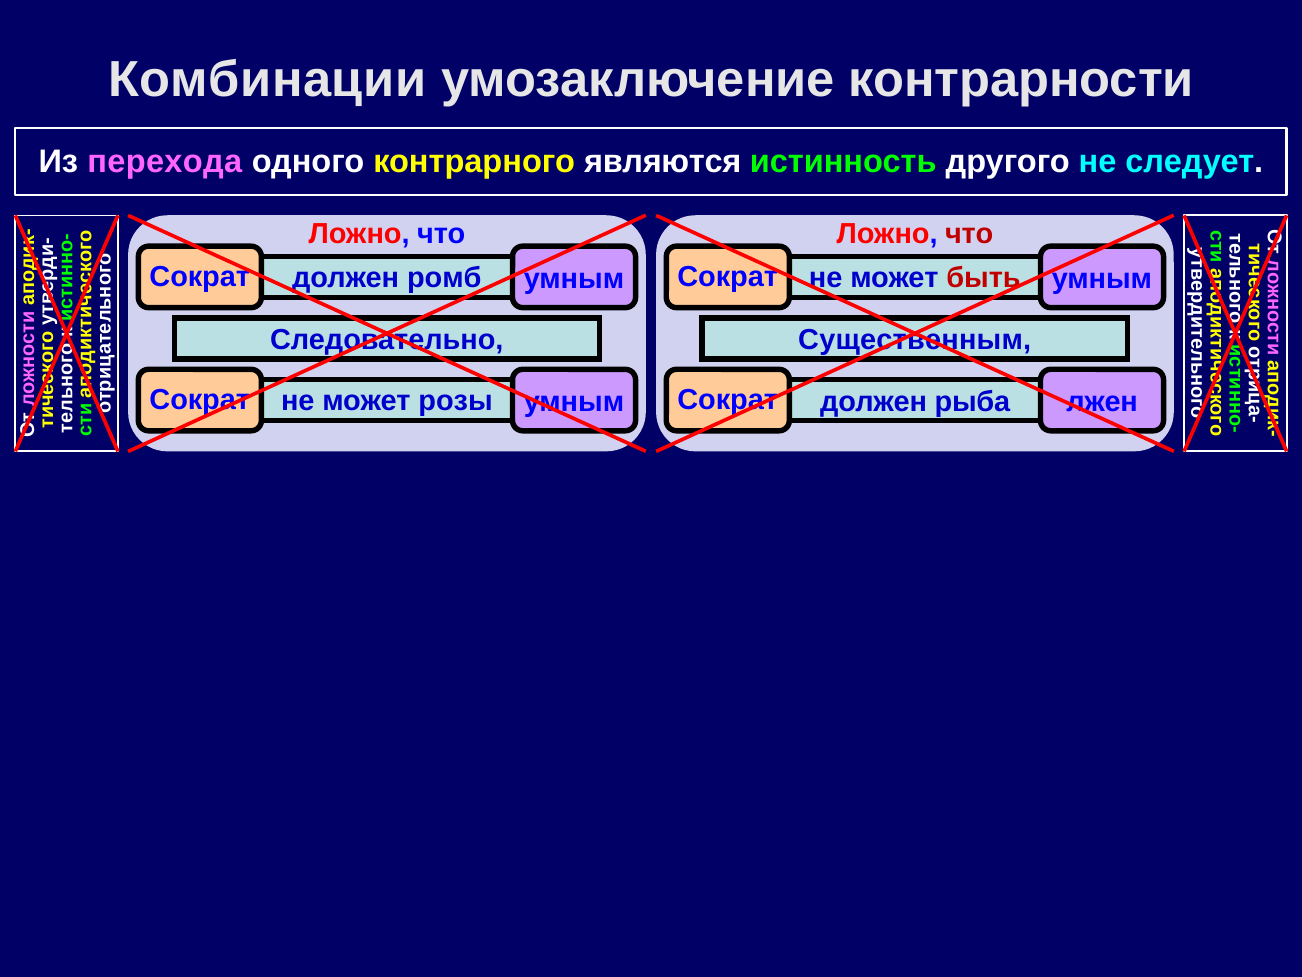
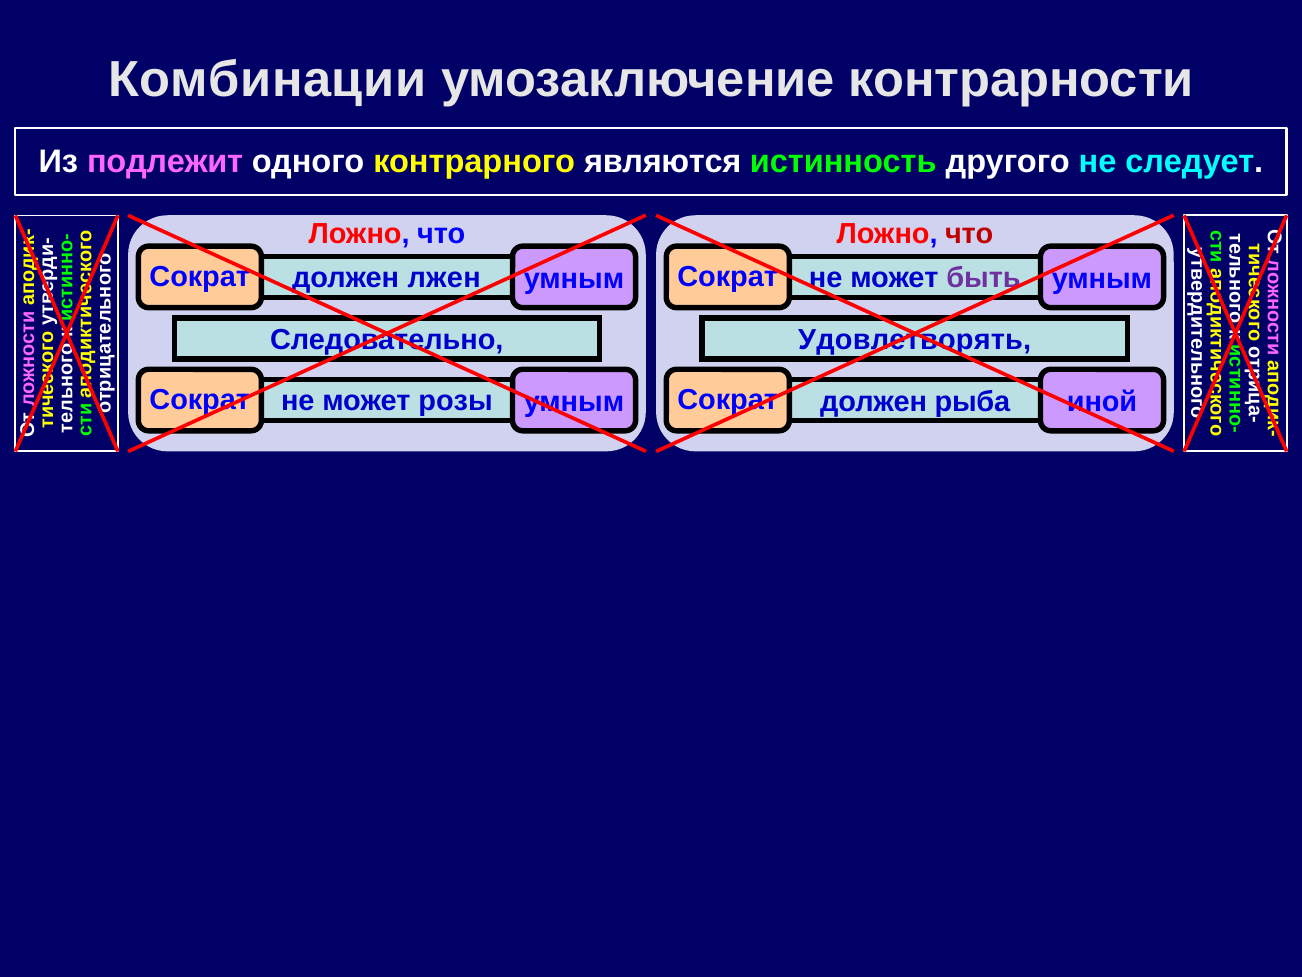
перехода: перехода -> подлежит (165, 161)
ромб: ромб -> лжен (444, 278)
быть colour: red -> purple (984, 278)
Существенным: Существенным -> Удовлетворять (915, 340)
лжен: лжен -> иной (1102, 402)
